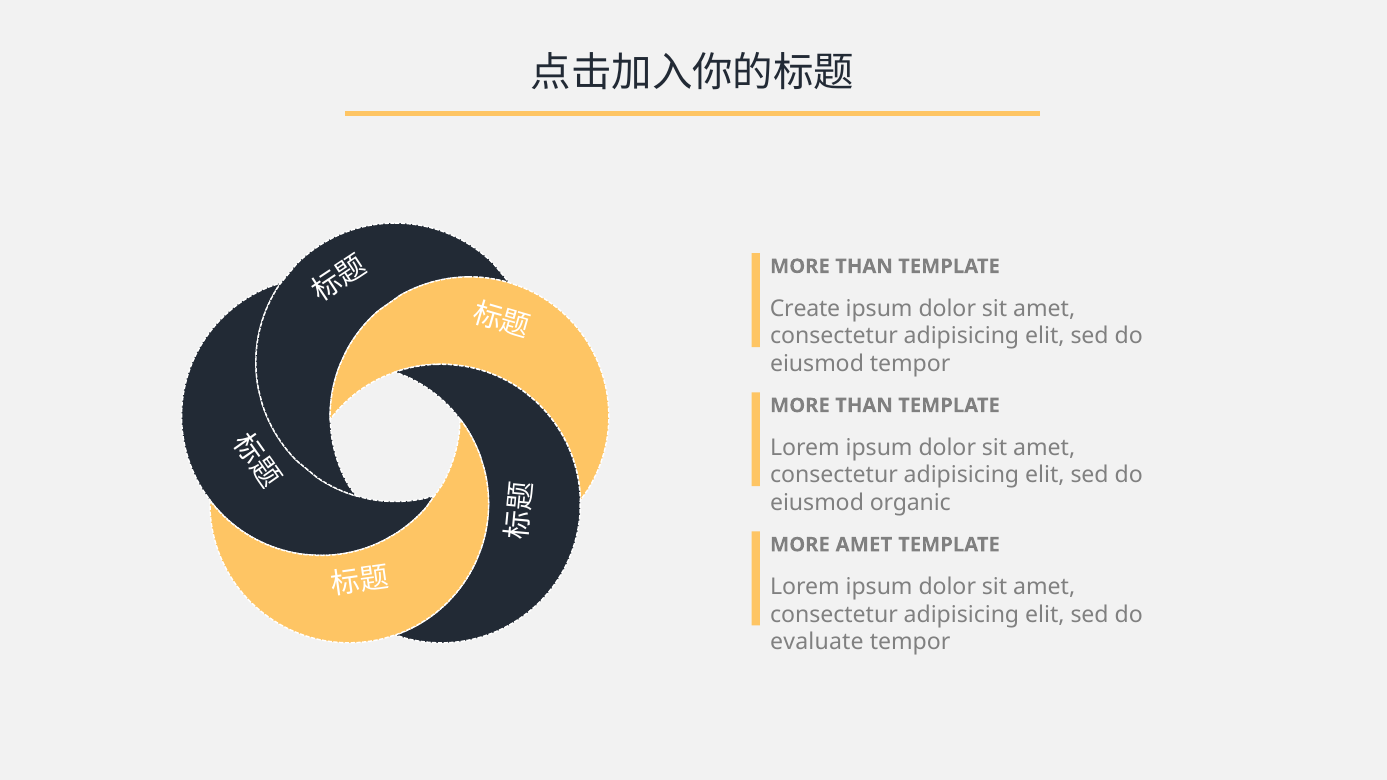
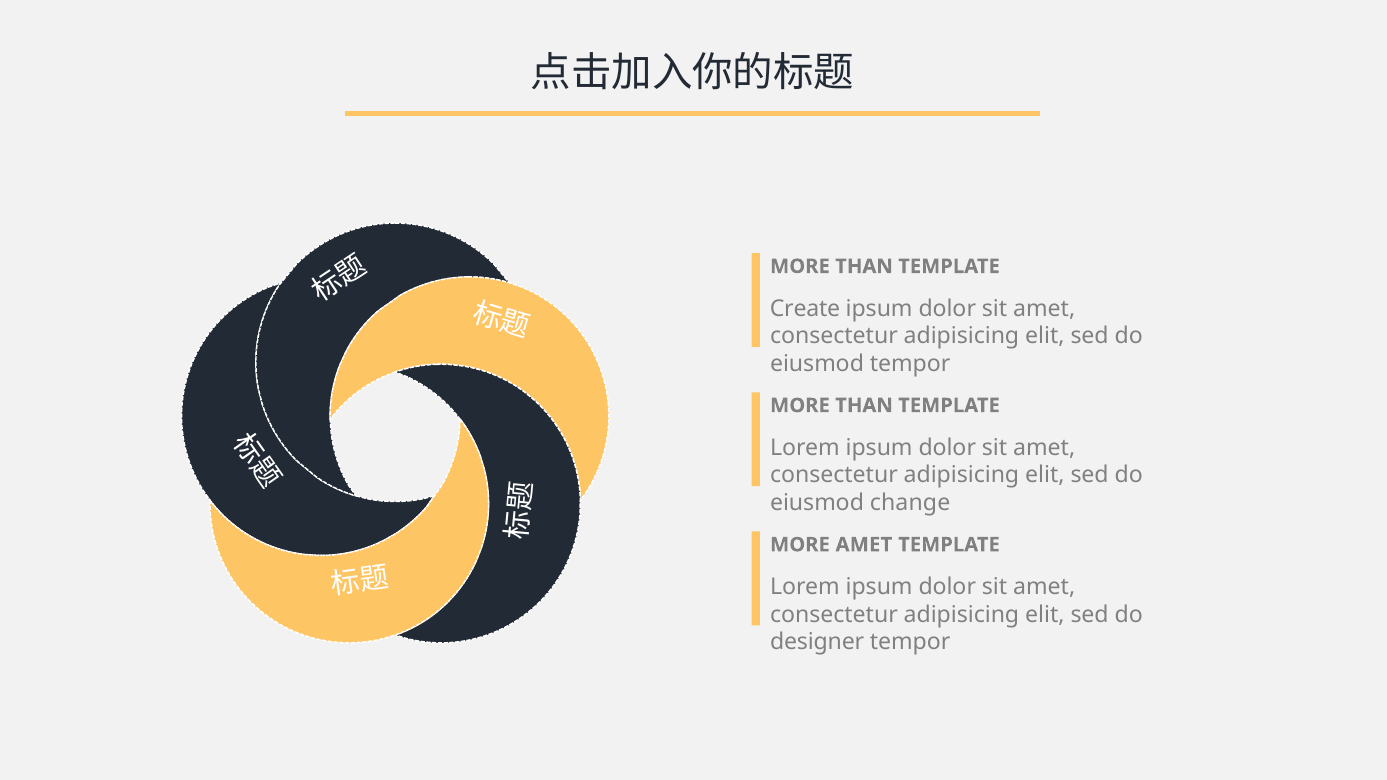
organic: organic -> change (910, 503)
evaluate: evaluate -> designer (817, 643)
